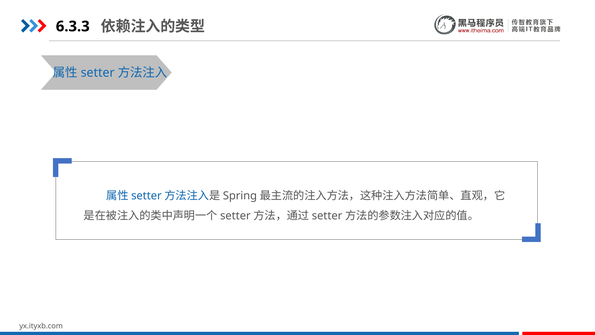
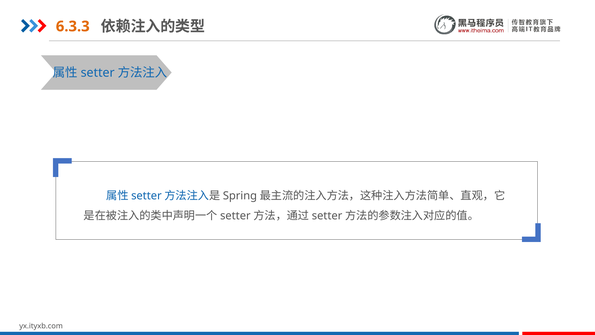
6.3.3 colour: black -> orange (73, 26)
